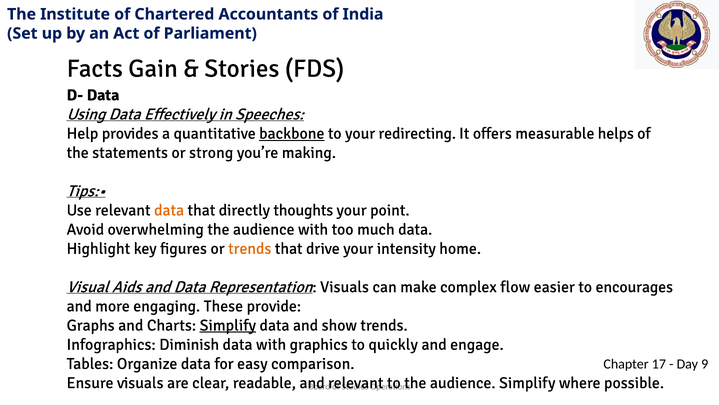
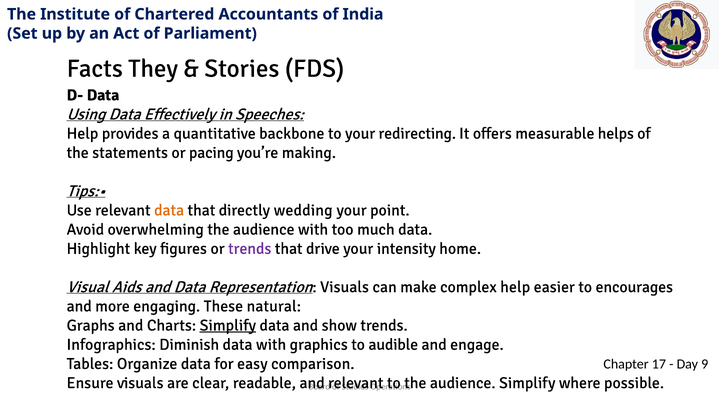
Gain: Gain -> They (153, 68)
backbone underline: present -> none (292, 133)
strong: strong -> pacing (211, 152)
thoughts: thoughts -> wedding (303, 210)
trends colour: orange -> purple (250, 248)
complex flow: flow -> help (515, 287)
provide: provide -> natural (274, 306)
quickly: quickly -> audible (393, 344)
